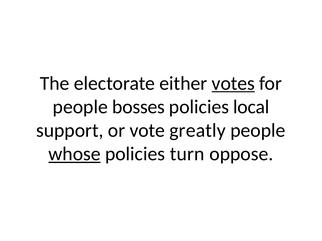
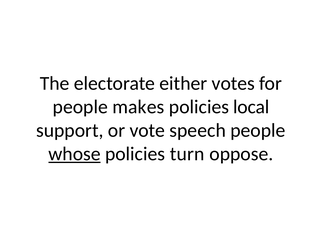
votes underline: present -> none (233, 84)
bosses: bosses -> makes (138, 107)
greatly: greatly -> speech (198, 131)
